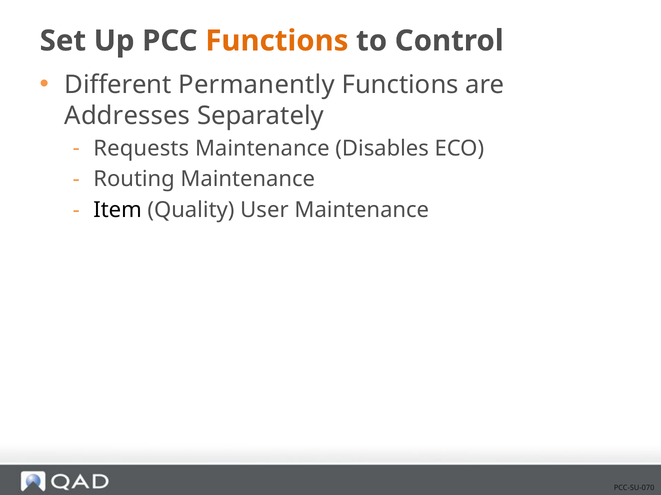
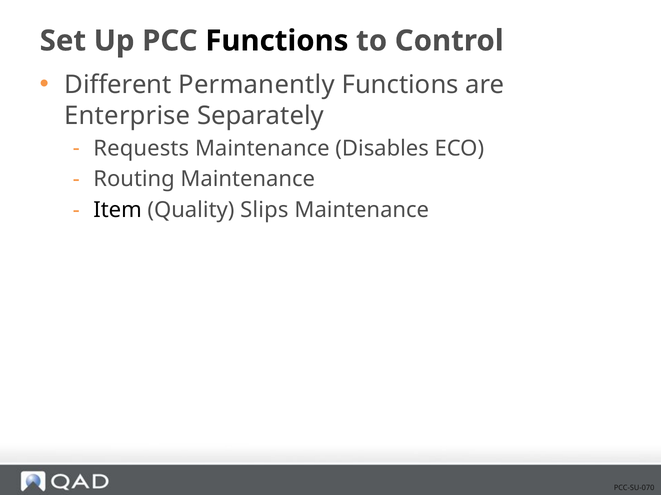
Functions colour: orange -> black (277, 41)
Addresses: Addresses -> Enterprise (127, 116)
User: User -> Slips (264, 210)
